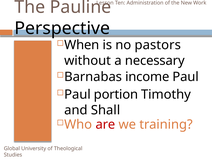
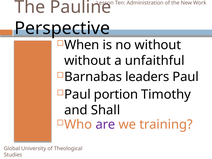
no pastors: pastors -> without (158, 45)
necessary: necessary -> unfaithful (155, 61)
income: income -> leaders (147, 77)
are colour: red -> purple (105, 125)
